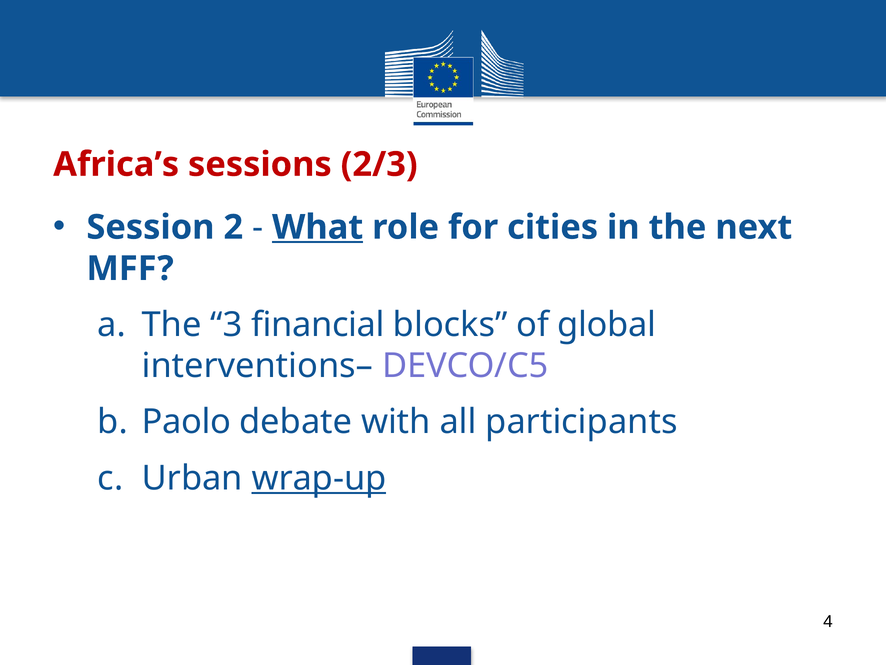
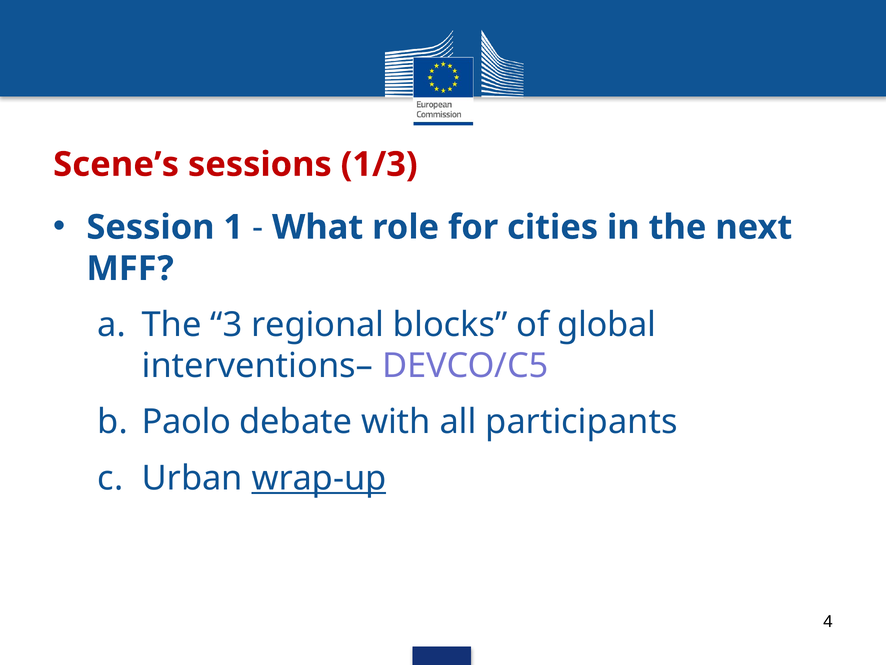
Africa’s: Africa’s -> Scene’s (116, 164)
2/3: 2/3 -> 1/3 (379, 164)
2: 2 -> 1 (233, 227)
What underline: present -> none (318, 227)
financial: financial -> regional (318, 324)
